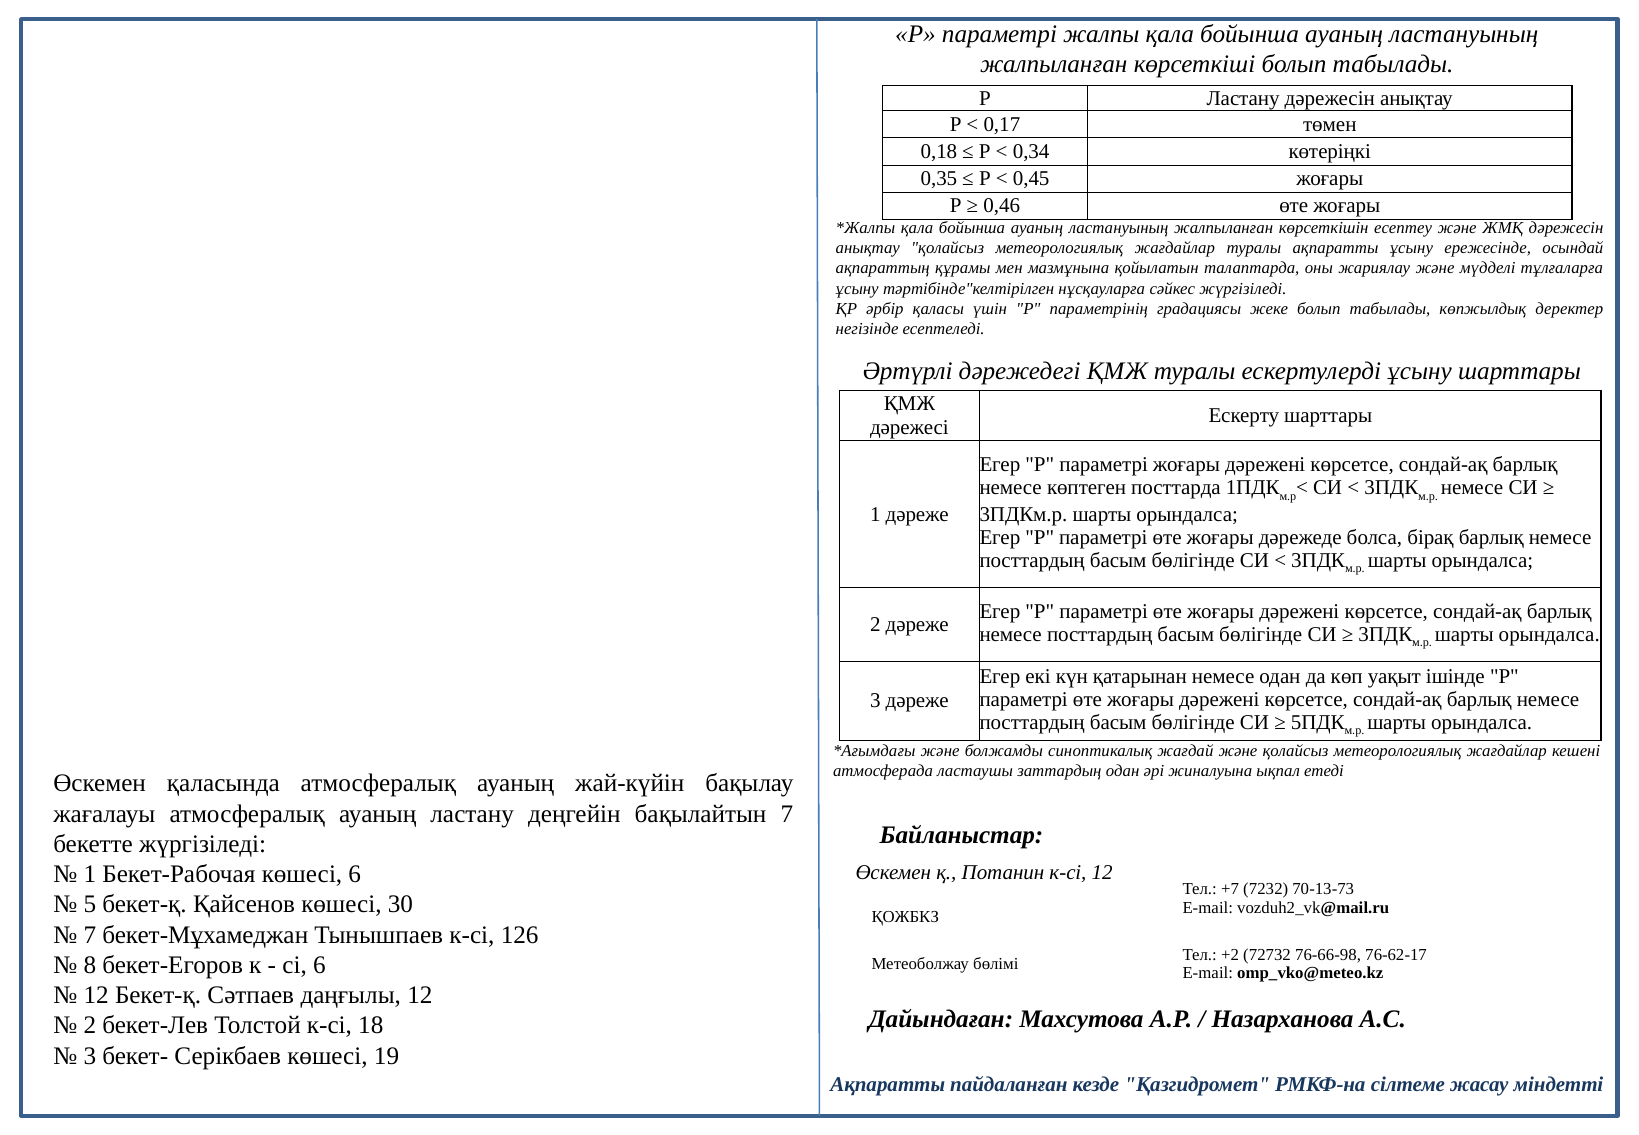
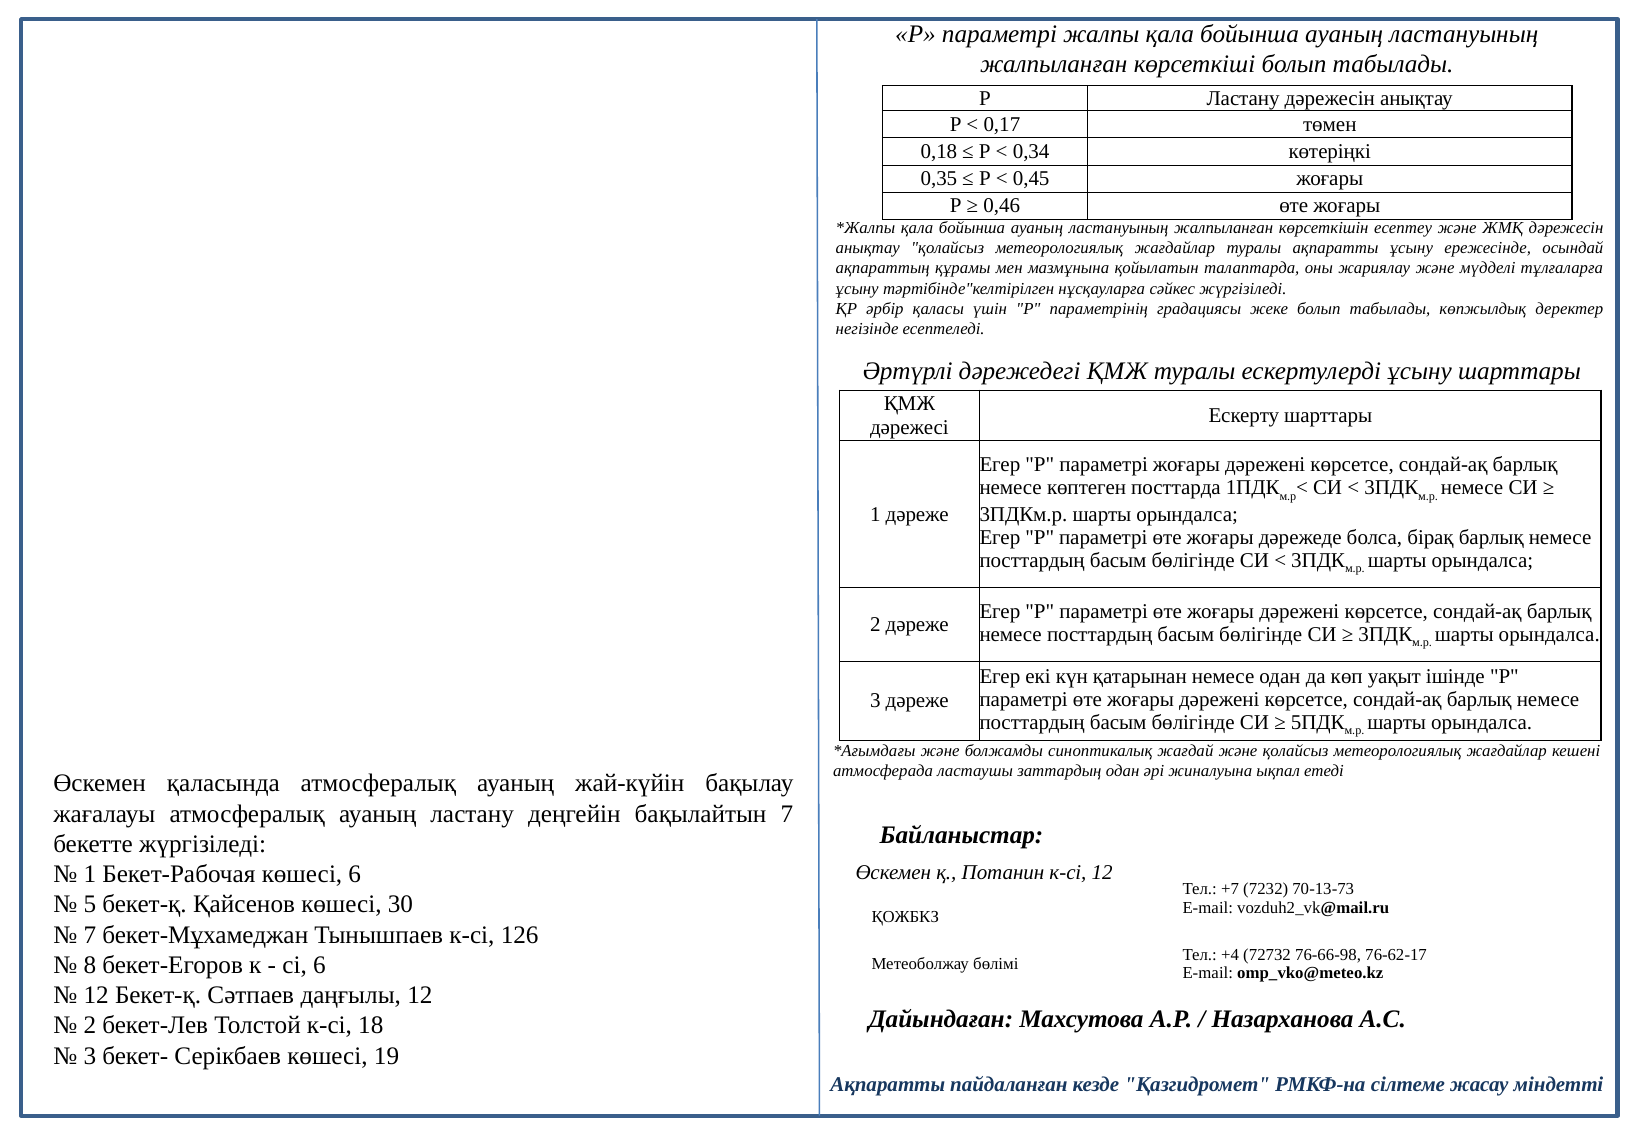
+2: +2 -> +4 (1230, 954)
